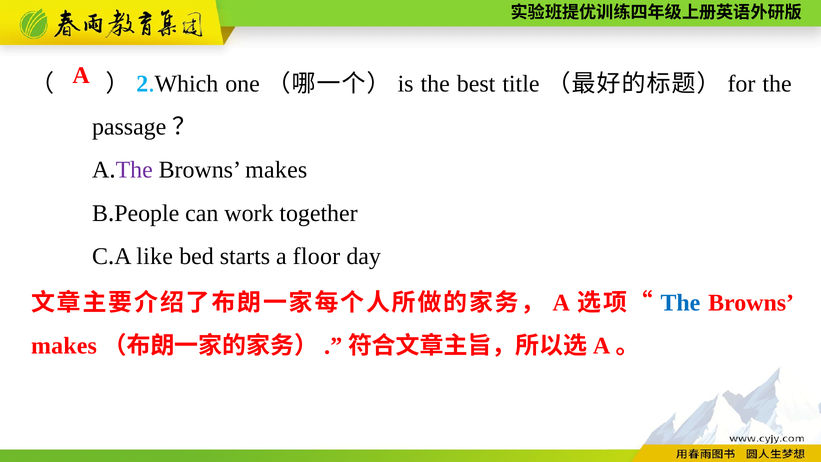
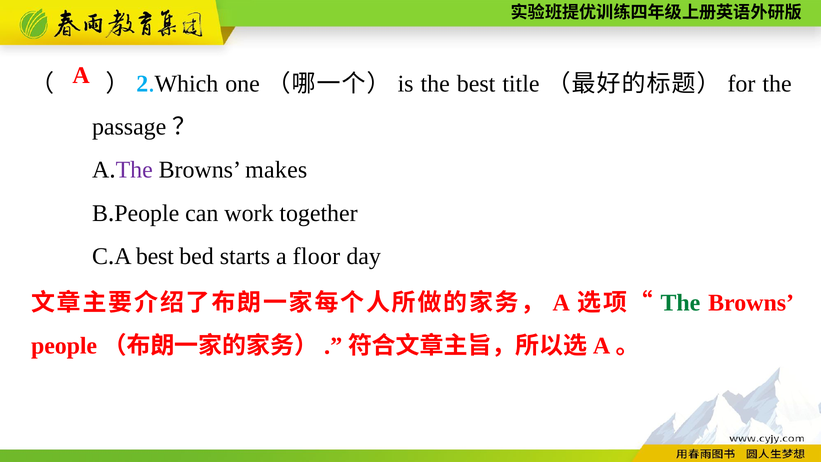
A like: like -> best (155, 256)
The colour: blue -> green (680, 303)
makes: makes -> people (64, 346)
